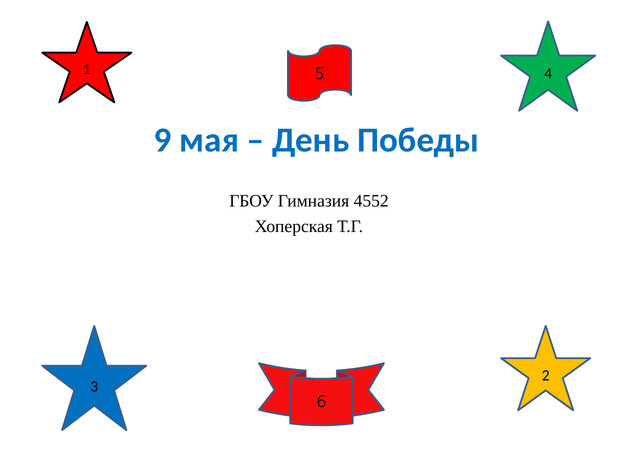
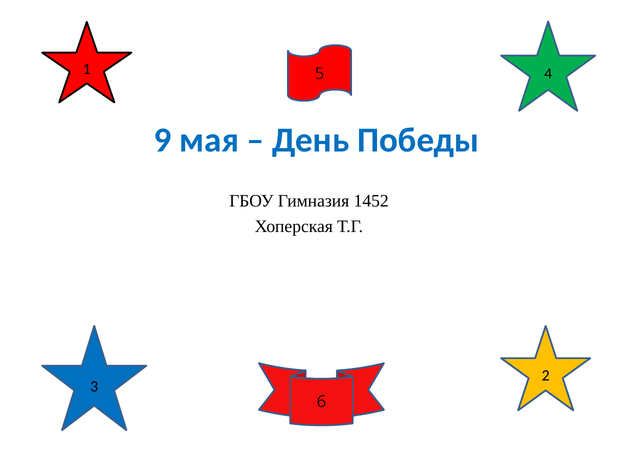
4552: 4552 -> 1452 (371, 201)
